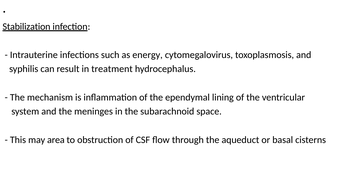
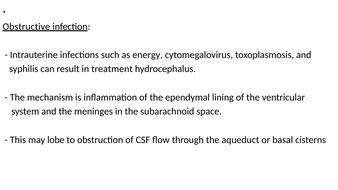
Stabilization: Stabilization -> Obstructive (26, 27)
area: area -> lobe (56, 140)
